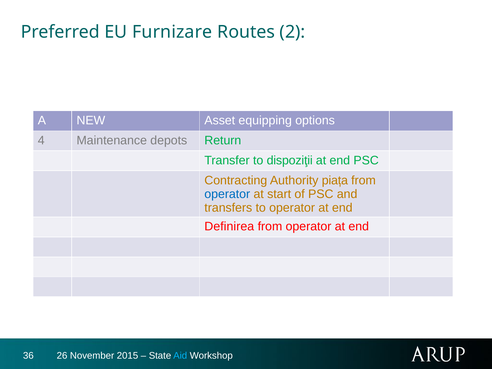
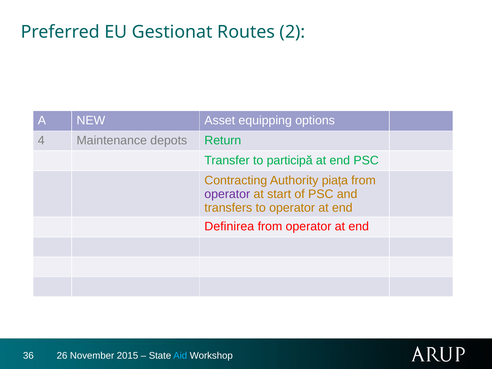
Furnizare: Furnizare -> Gestionat (172, 32)
dispoziţii: dispoziţii -> participă (290, 160)
operator colour: blue -> purple (227, 194)
